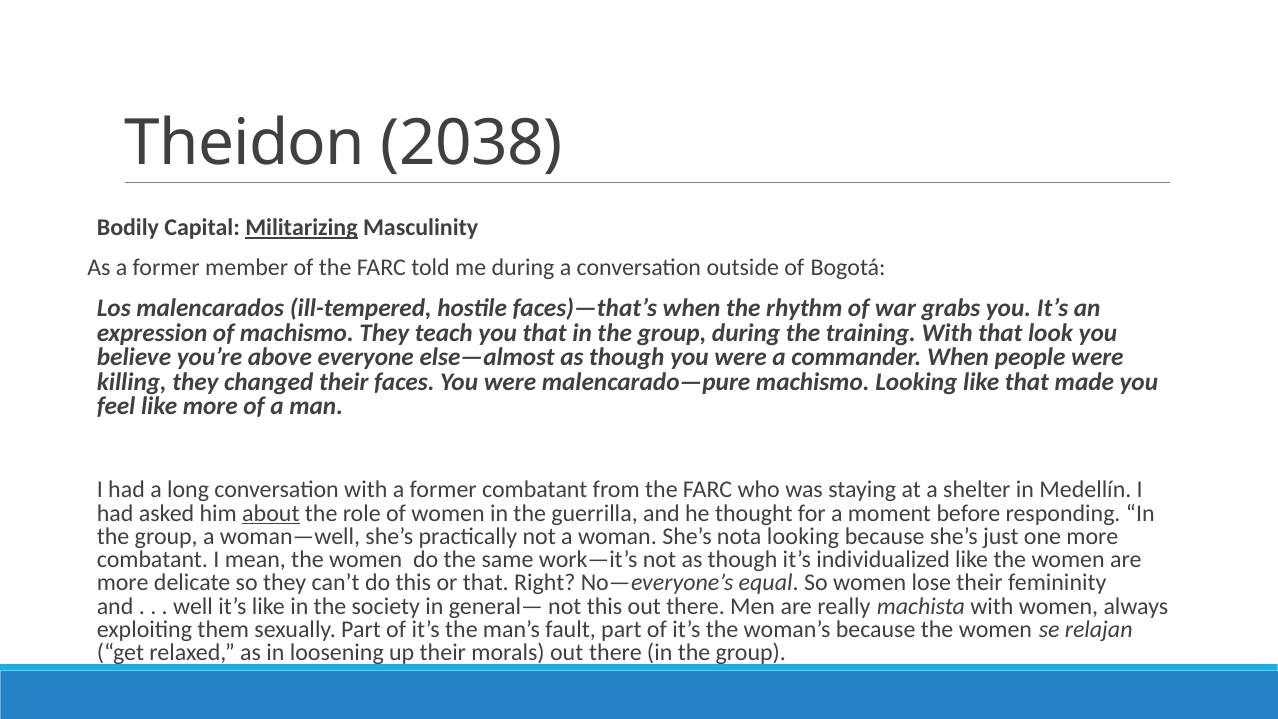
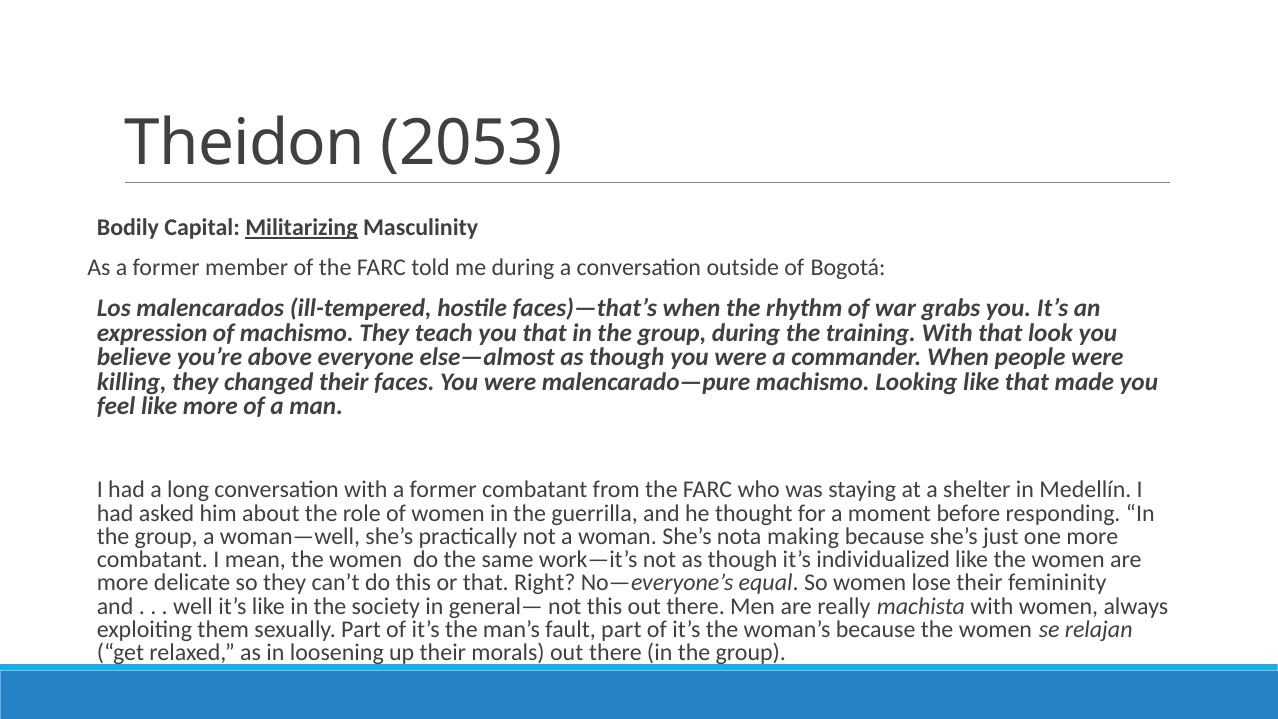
2038: 2038 -> 2053 (471, 143)
about underline: present -> none (271, 513)
nota looking: looking -> making (803, 536)
